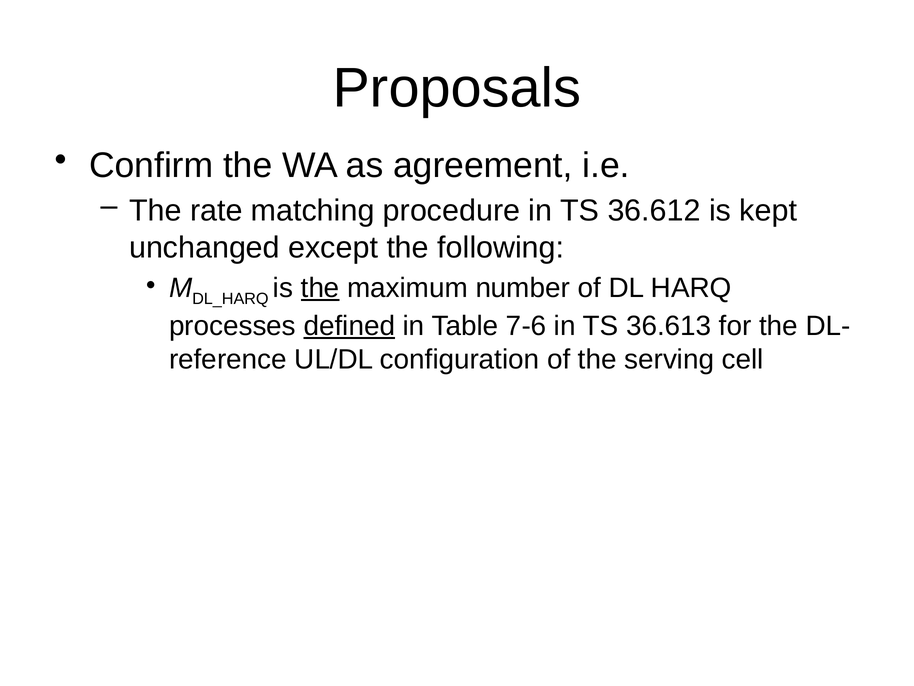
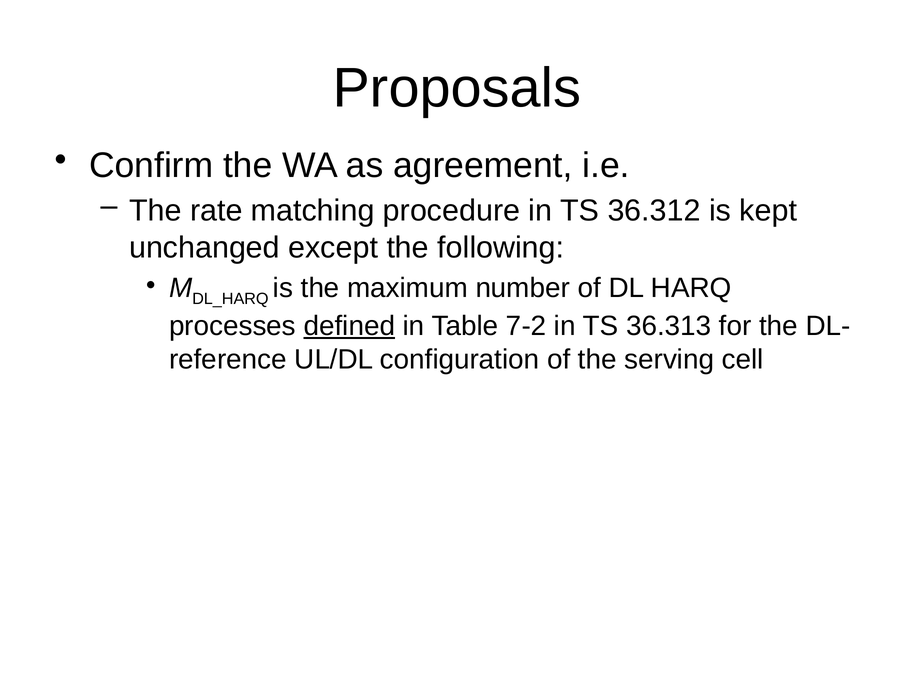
36.612: 36.612 -> 36.312 (654, 211)
the underline: present -> none (320, 288)
7-6: 7-6 -> 7-2 (526, 326)
36.613: 36.613 -> 36.313 (669, 326)
